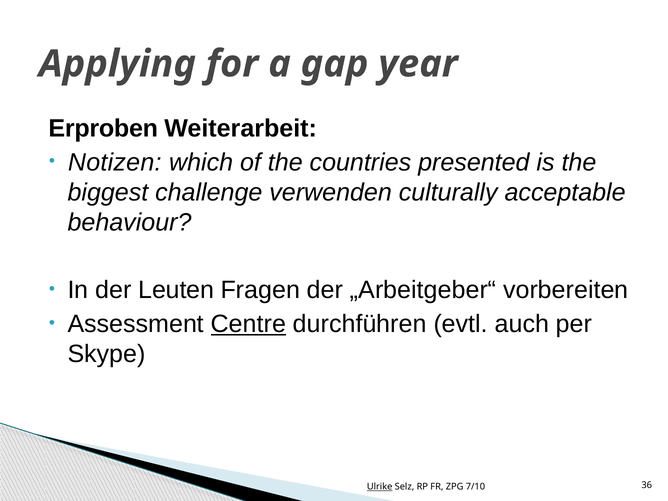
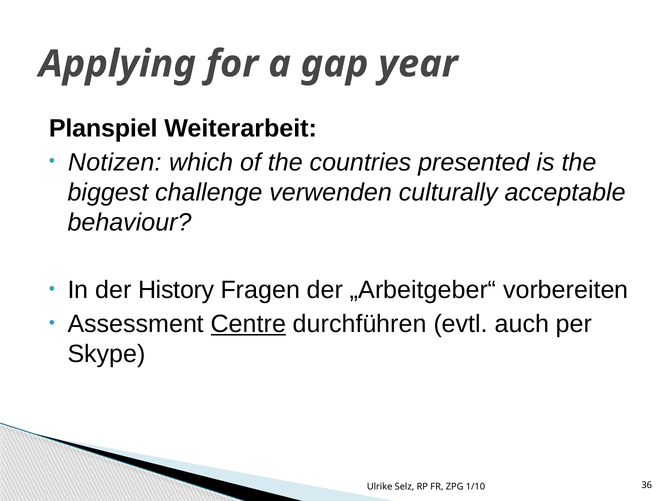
Erproben: Erproben -> Planspiel (103, 129)
Leuten: Leuten -> History (176, 290)
Ulrike underline: present -> none (380, 487)
7/10: 7/10 -> 1/10 (475, 487)
